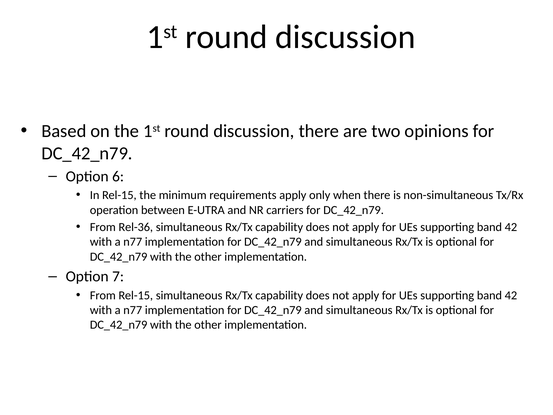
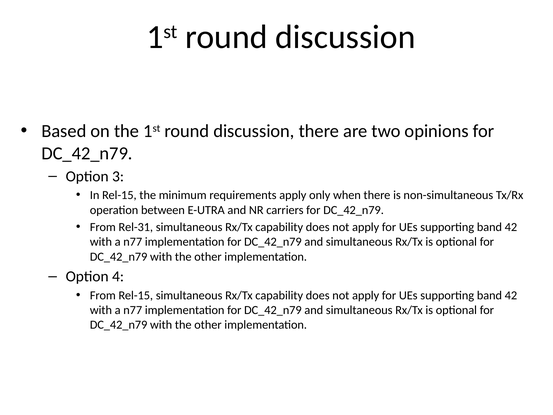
6: 6 -> 3 (118, 176)
Rel-36: Rel-36 -> Rel-31 (136, 227)
7: 7 -> 4 (118, 276)
